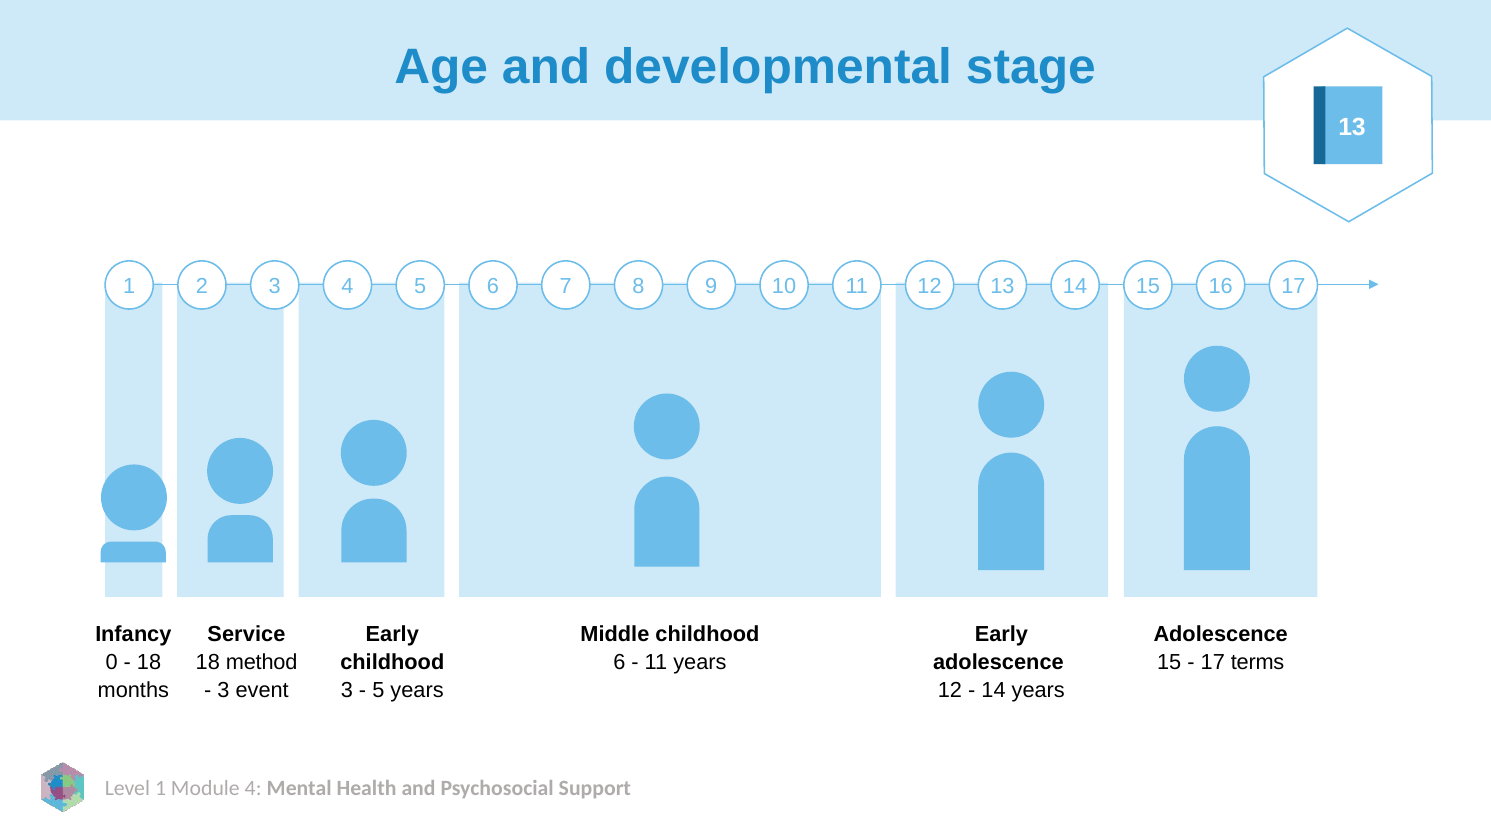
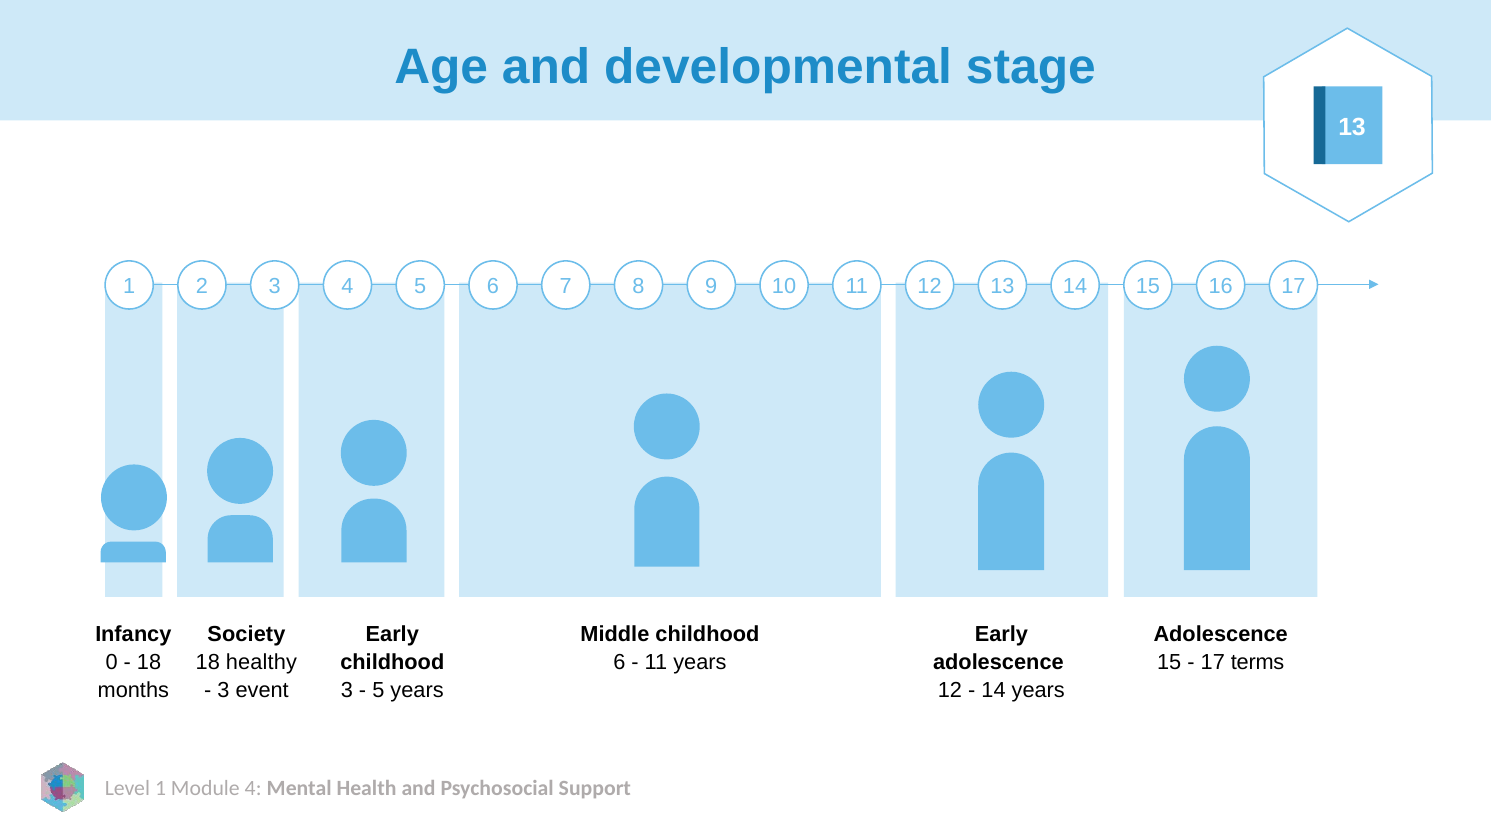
Service: Service -> Society (246, 634)
method: method -> healthy (261, 662)
